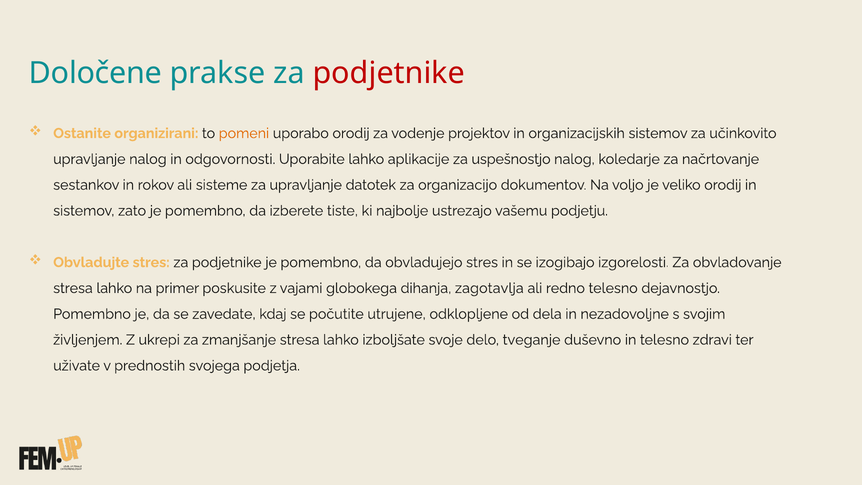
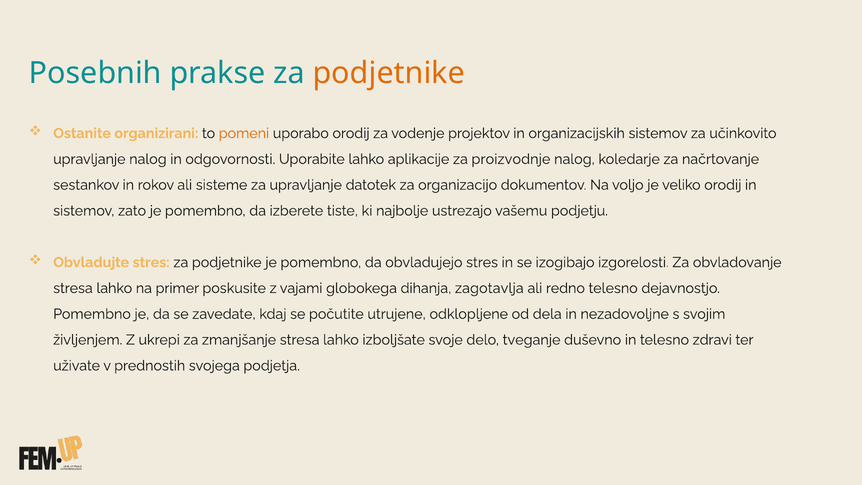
Določene: Določene -> Posebnih (95, 73)
podjetnike colour: red -> orange (389, 73)
uspešnostjo: uspešnostjo -> proizvodnje (511, 159)
